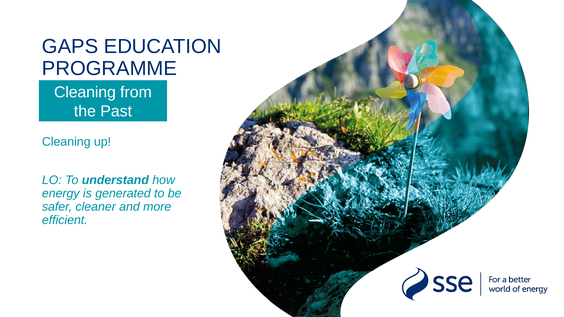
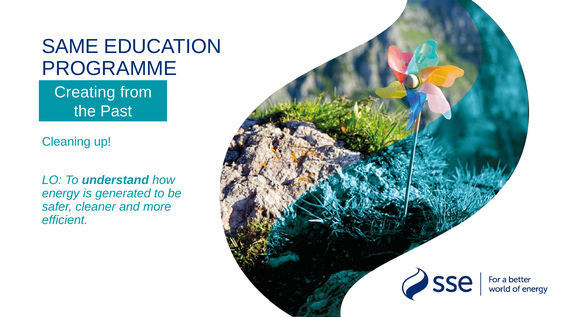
GAPS: GAPS -> SAME (70, 46)
Cleaning: Cleaning -> Creating (85, 92)
